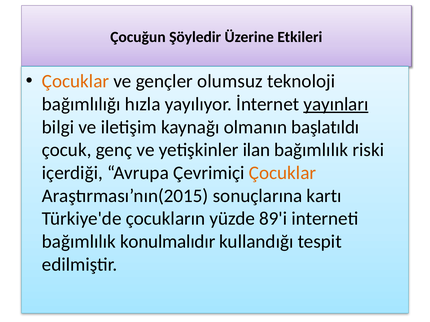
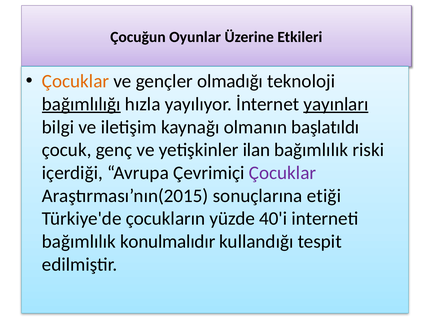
Şöyledir: Şöyledir -> Oyunlar (195, 37)
olumsuz: olumsuz -> olmadığı (230, 81)
bağımlılığı underline: none -> present (81, 104)
Çocuklar colour: orange -> purple (283, 173)
kartı: kartı -> etiği (324, 196)
89'i: 89'i -> 40'i (273, 219)
